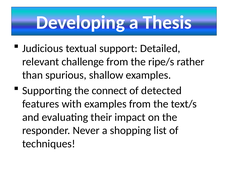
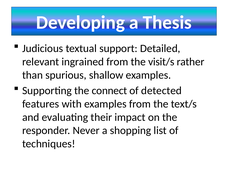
challenge: challenge -> ingrained (83, 62)
ripe/s: ripe/s -> visit/s (161, 62)
